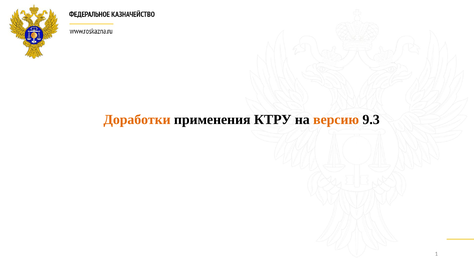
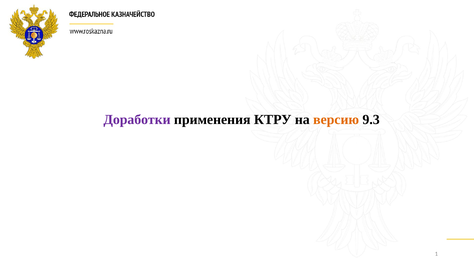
Доработки colour: orange -> purple (137, 120)
